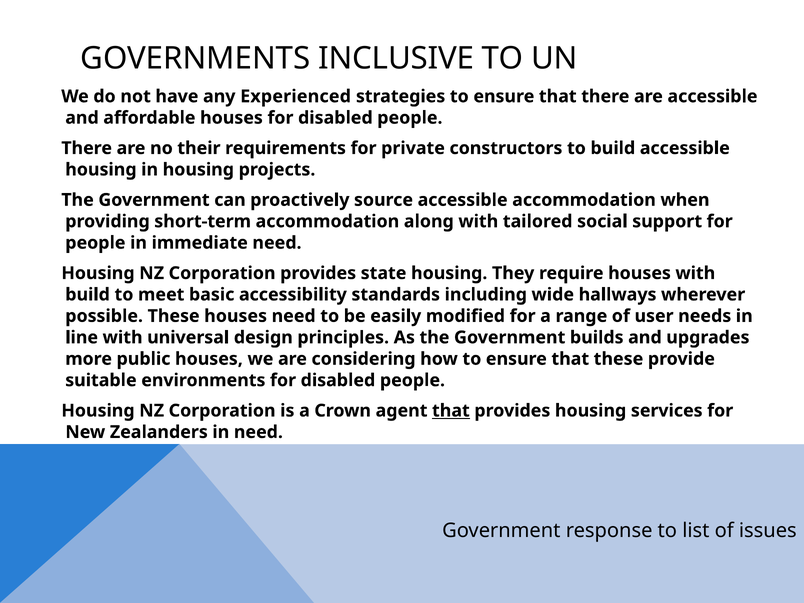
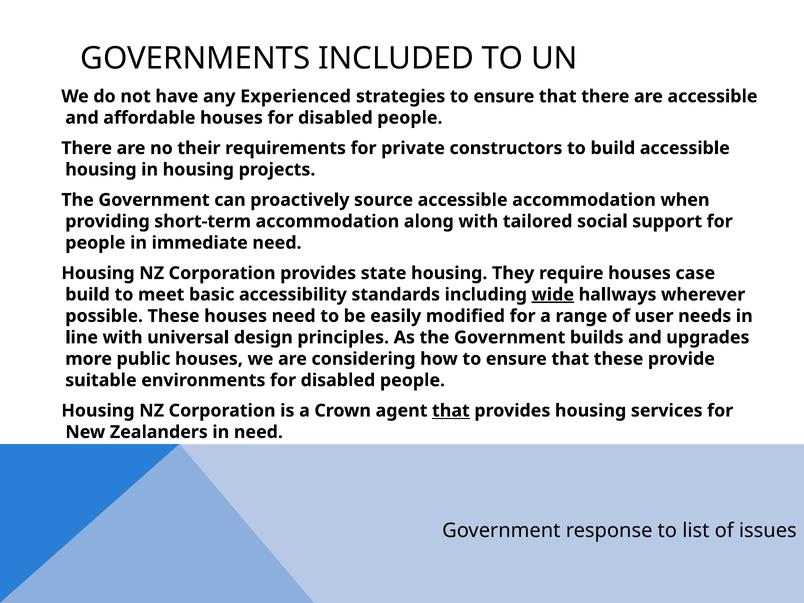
INCLUSIVE: INCLUSIVE -> INCLUDED (396, 58)
houses with: with -> case (695, 273)
wide underline: none -> present (553, 295)
